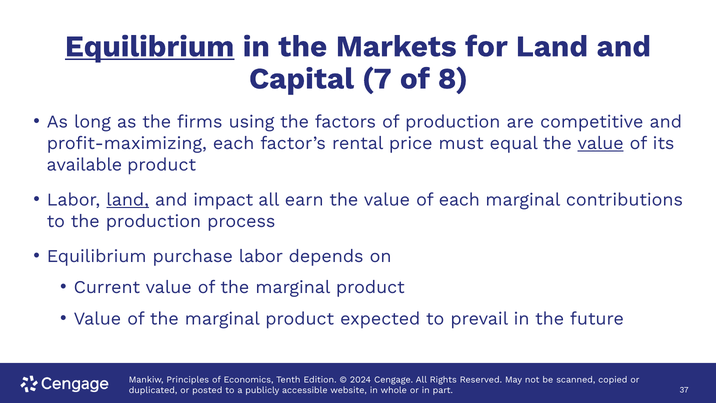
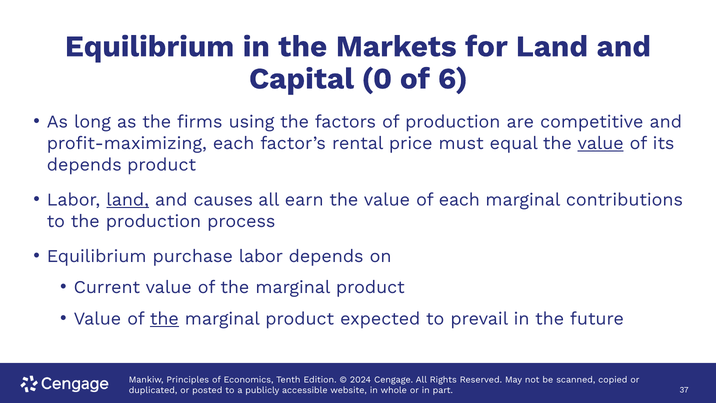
Equilibrium underline: present -> none (150, 46)
7: 7 -> 0 (377, 79)
8: 8 -> 6 (453, 79)
available: available -> depends (84, 165)
impact: impact -> causes (223, 200)
the underline: none -> present (164, 318)
